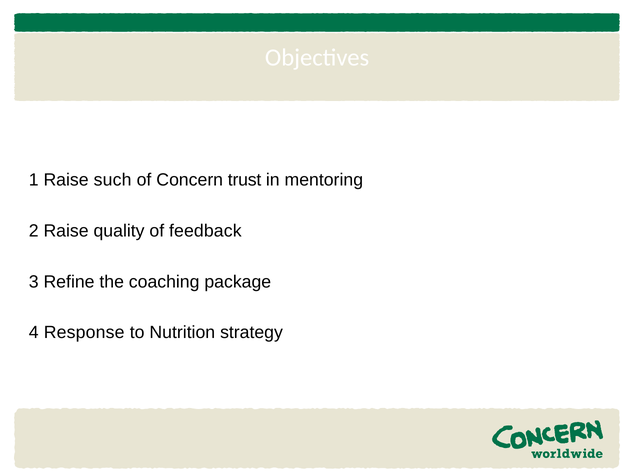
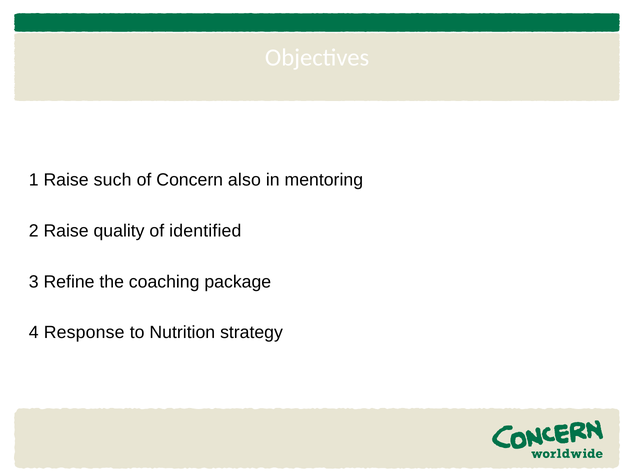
trust: trust -> also (244, 180)
feedback: feedback -> identified (205, 231)
